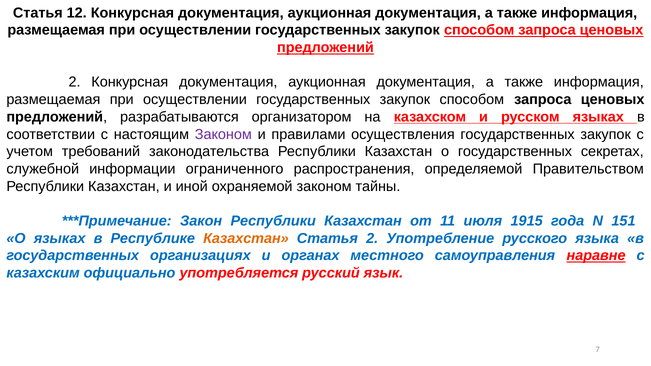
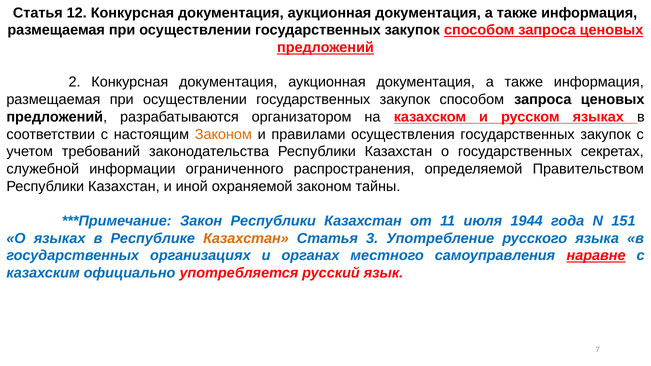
Законом colour: purple -> orange (223, 134)
1915: 1915 -> 1944 (527, 221)
Статья 2: 2 -> 3 (372, 238)
